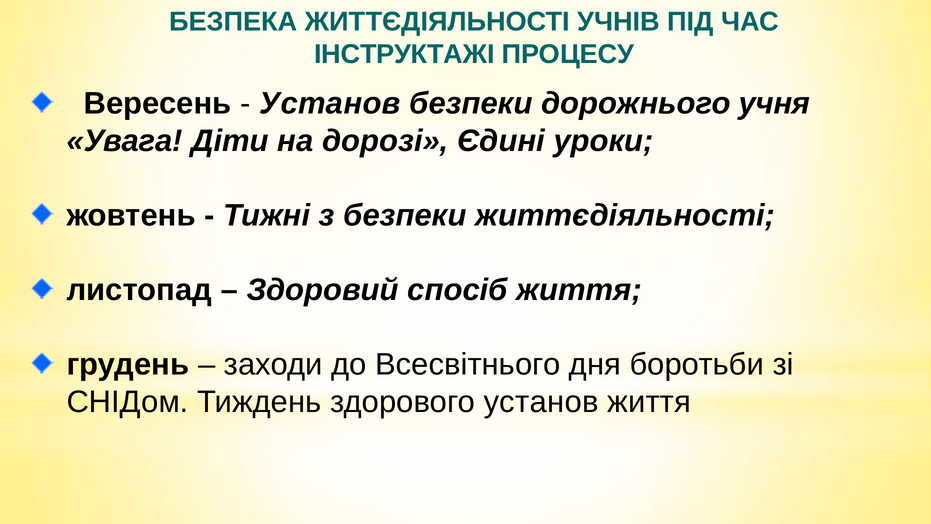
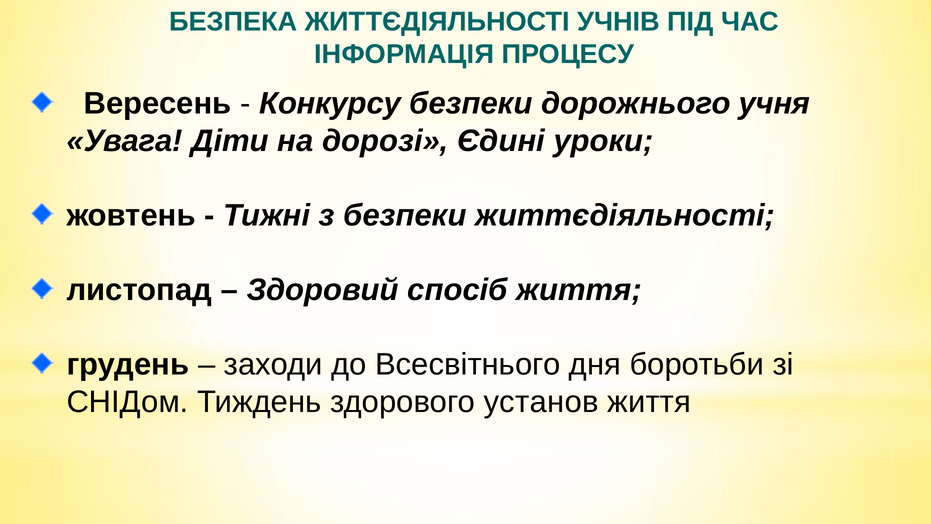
ІНСТРУКТАЖІ: ІНСТРУКТАЖІ -> ІНФОРМАЦІЯ (404, 54)
Установ: Установ -> Конкурсу (330, 104)
